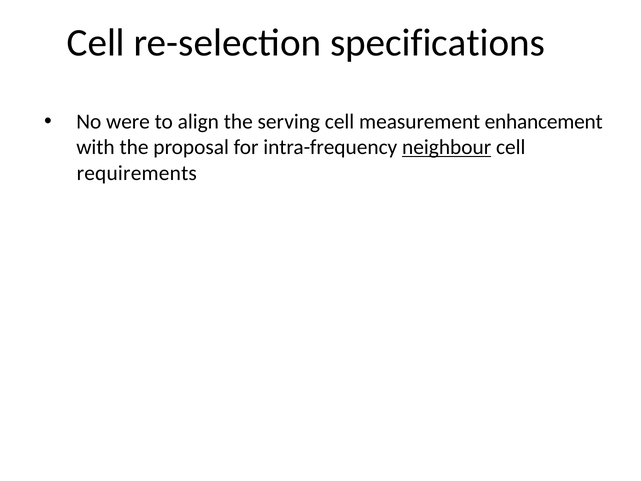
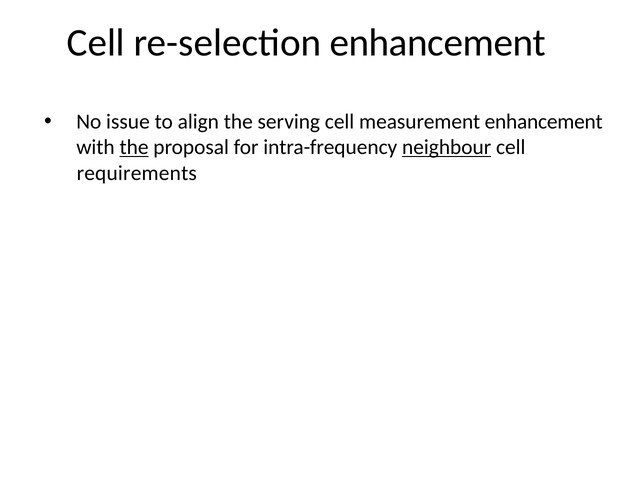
re-selection specifications: specifications -> enhancement (438, 43)
were: were -> issue (128, 122)
the underline: none -> present (134, 147)
